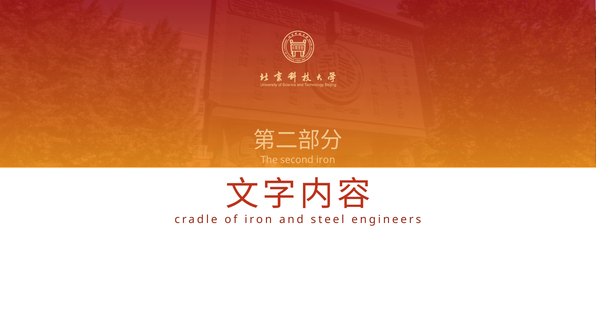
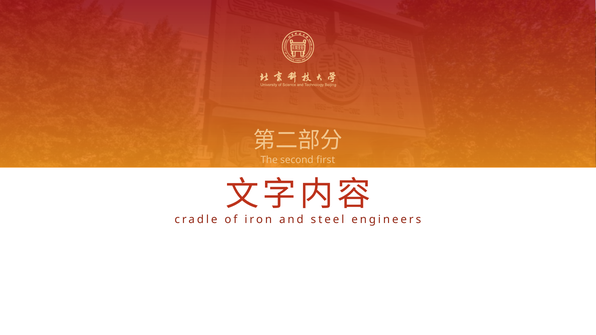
second iron: iron -> first (326, 160)
